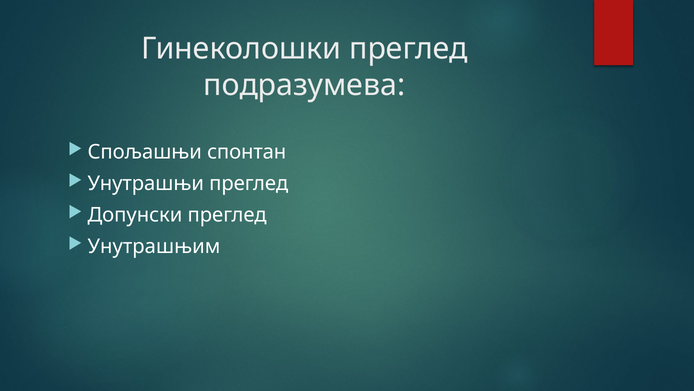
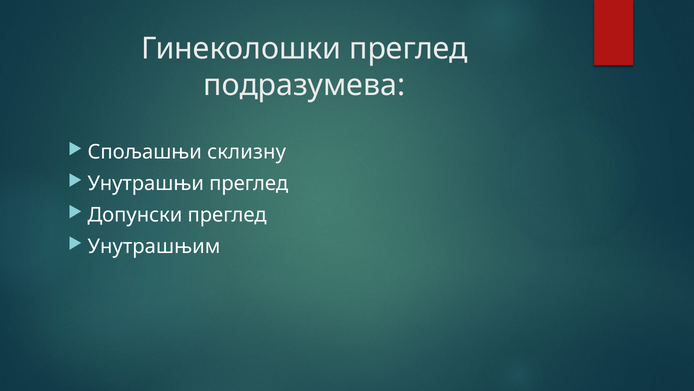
спонтан: спонтан -> склизну (247, 152)
